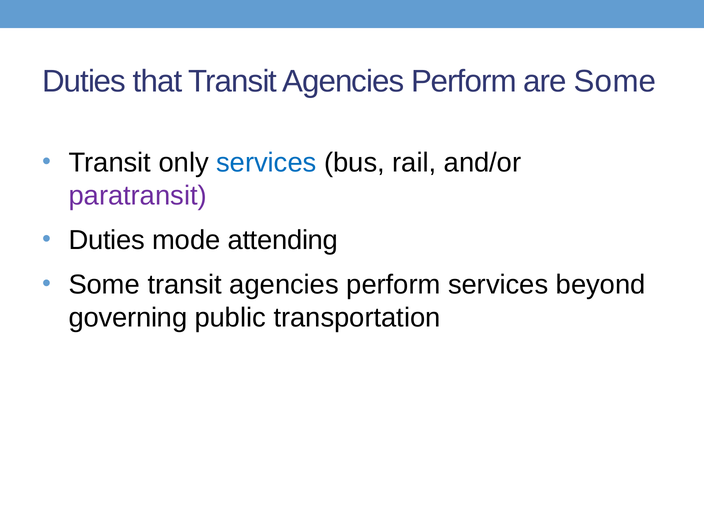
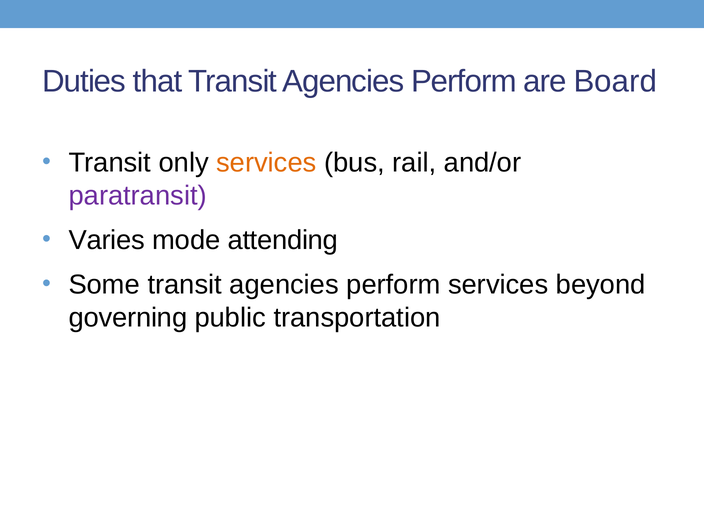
are Some: Some -> Board (615, 81)
services colour: blue -> orange (266, 163)
Duties: Duties -> Varies (107, 240)
